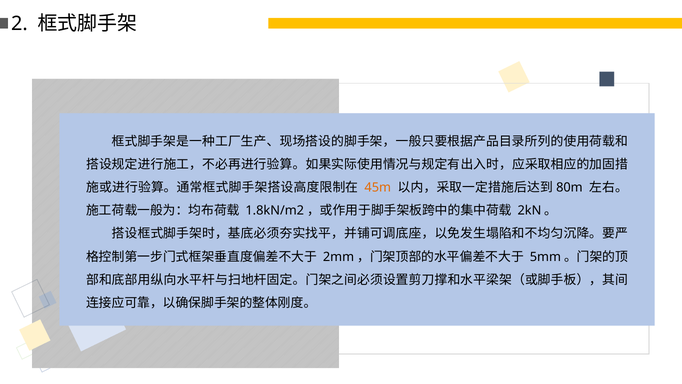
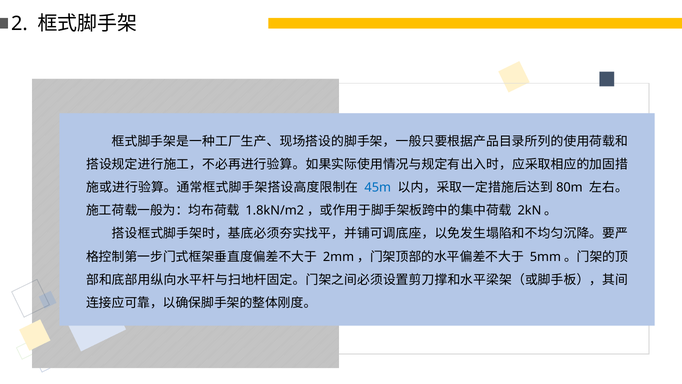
45m colour: orange -> blue (378, 188)
